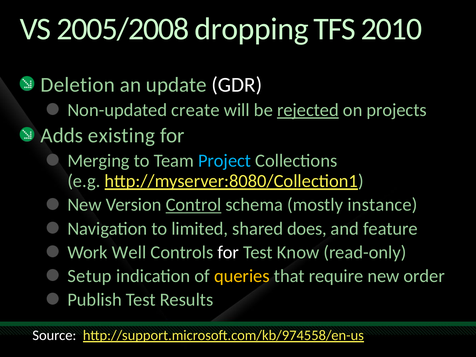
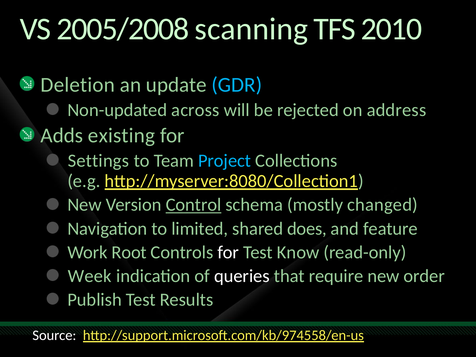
dropping: dropping -> scanning (251, 29)
GDR colour: white -> light blue (237, 85)
create: create -> across (195, 110)
rejected underline: present -> none (308, 110)
projects: projects -> address (396, 110)
Merging: Merging -> Settings (98, 161)
instance: instance -> changed (383, 205)
Well: Well -> Root (129, 252)
Setup: Setup -> Week (90, 276)
queries colour: yellow -> white (242, 276)
